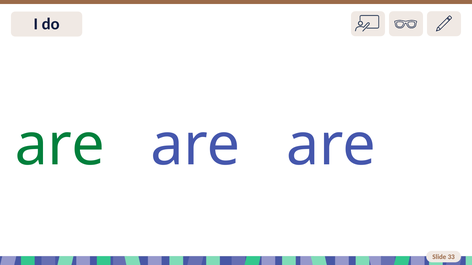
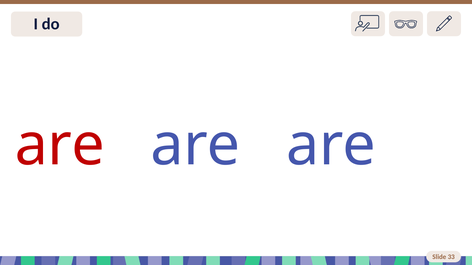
are colour: green -> red (60, 145)
